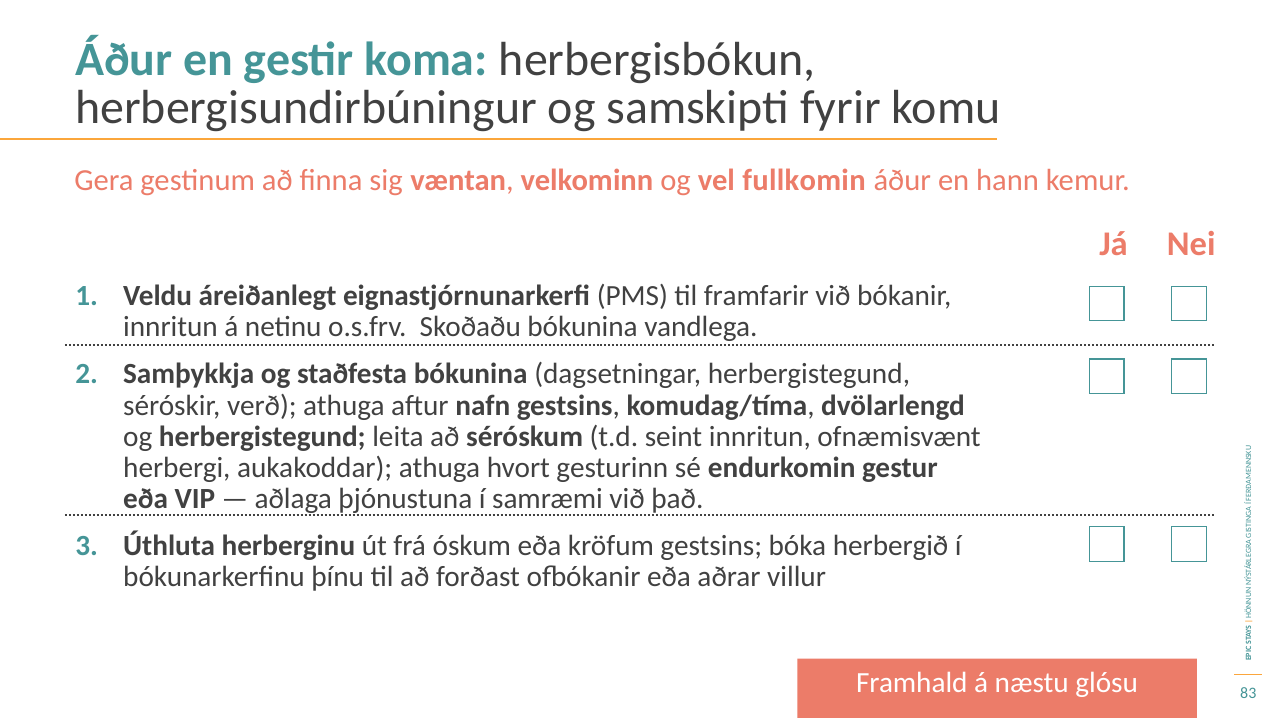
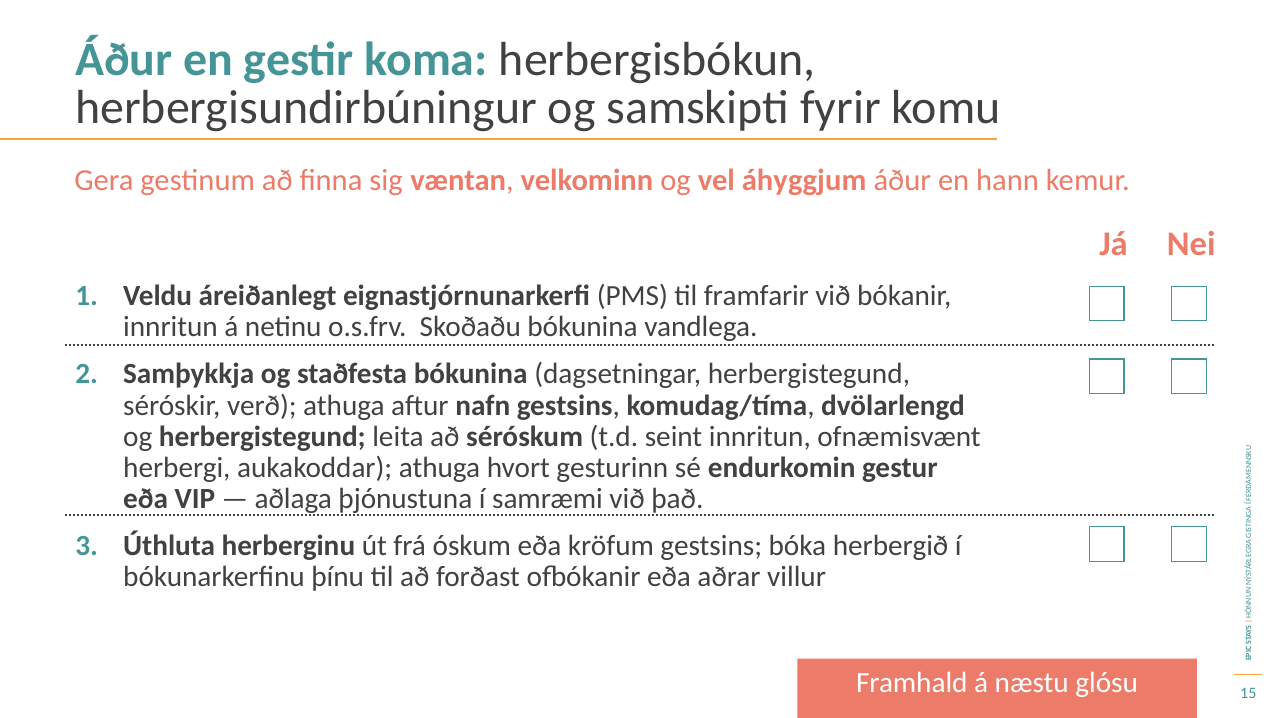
fullkomin: fullkomin -> áhyggjum (804, 181)
83: 83 -> 15 (1248, 693)
